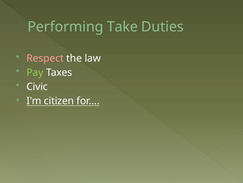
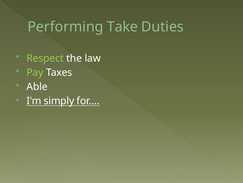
Respect colour: pink -> light green (45, 58)
Civic: Civic -> Able (37, 86)
citizen: citizen -> simply (59, 101)
